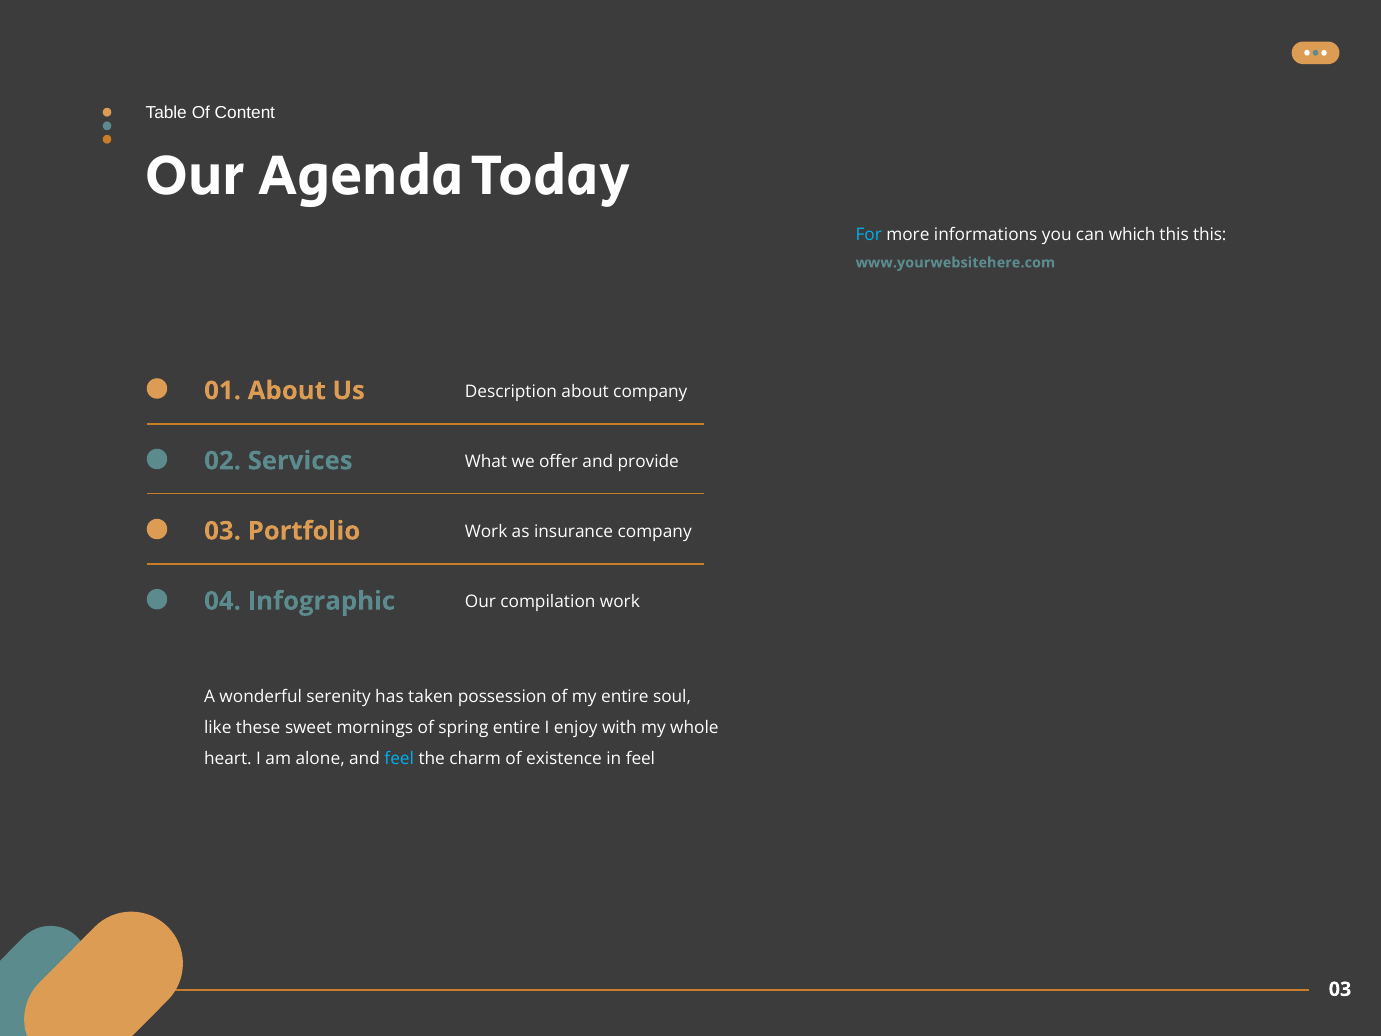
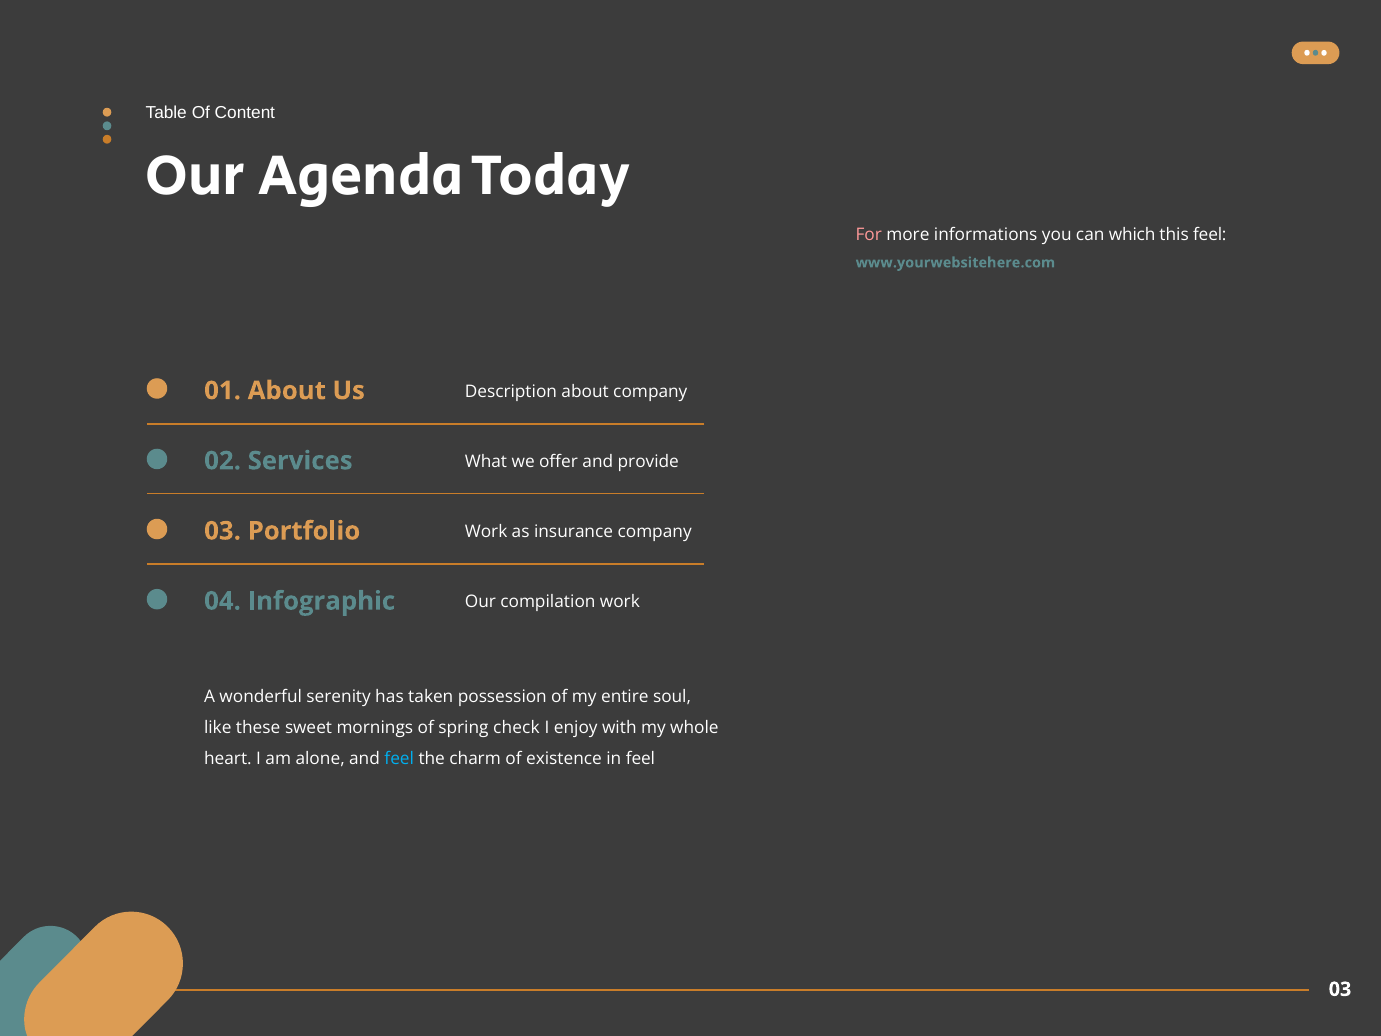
For colour: light blue -> pink (869, 235)
this this: this -> feel (1210, 235)
spring entire: entire -> check (516, 728)
